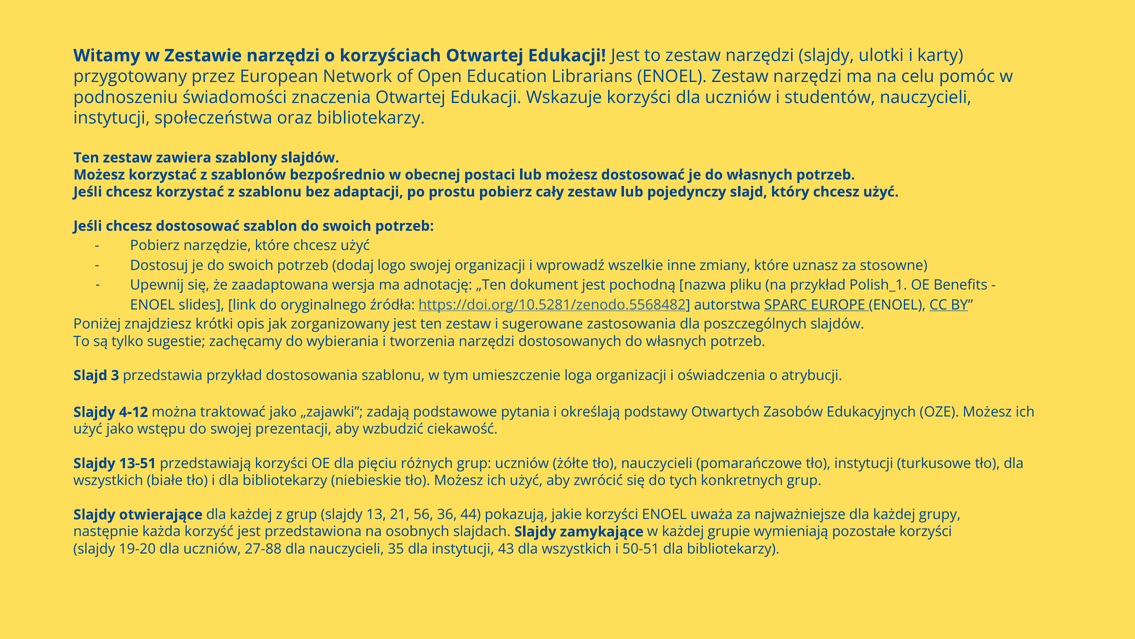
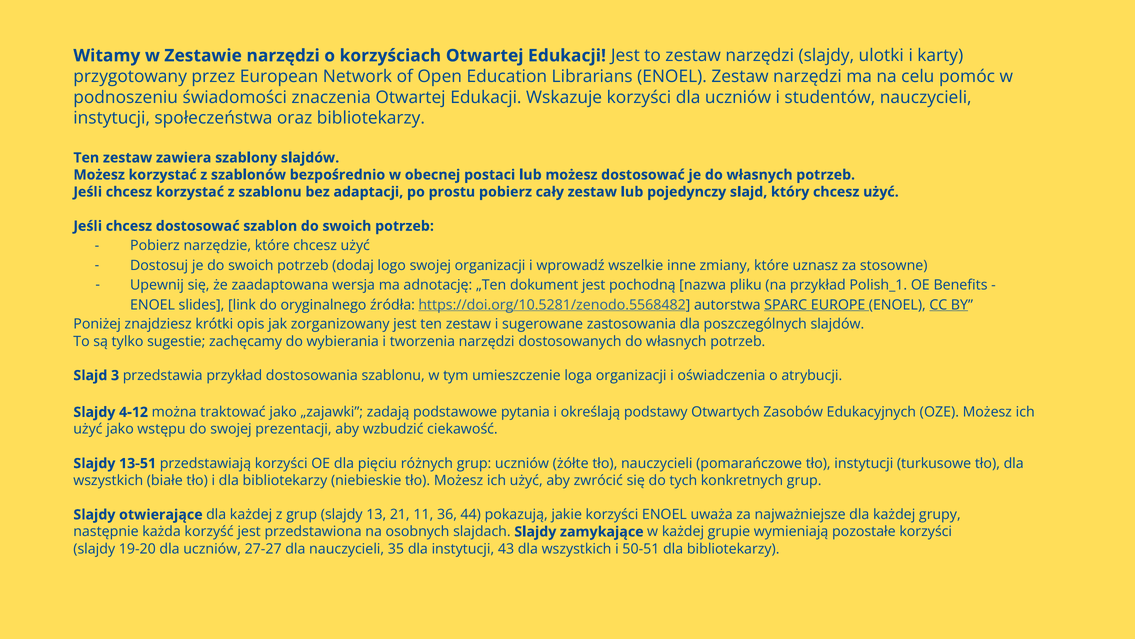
56: 56 -> 11 (423, 514)
27-88: 27-88 -> 27-27 (263, 548)
